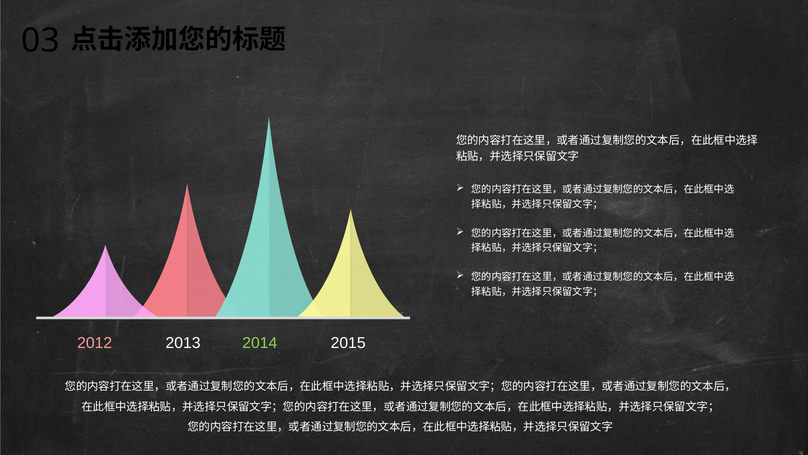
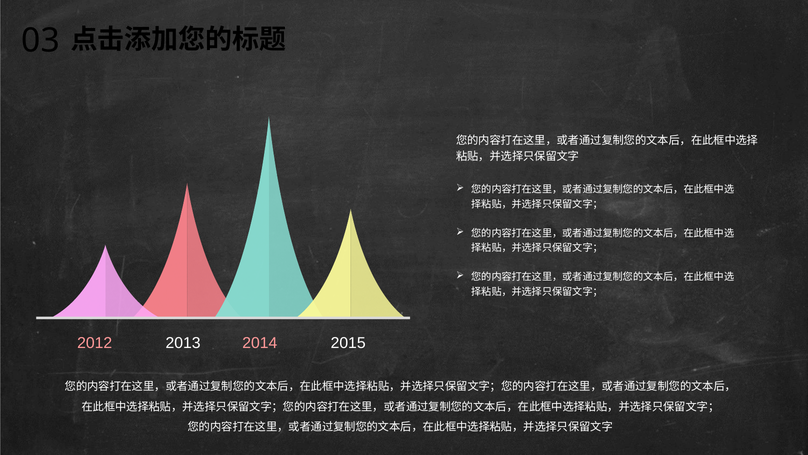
2014 colour: light green -> pink (260, 343)
